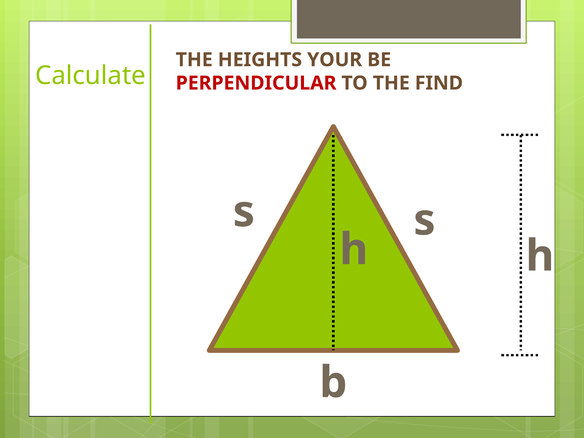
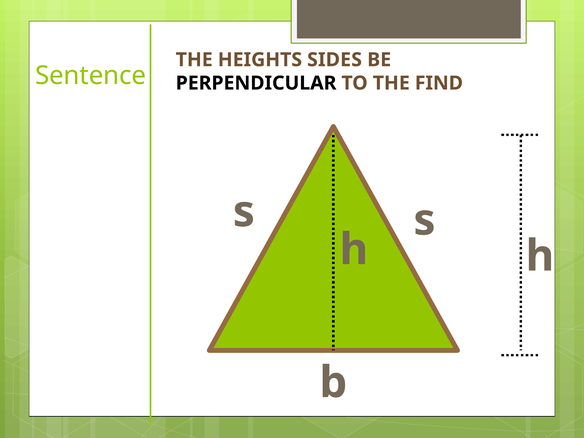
YOUR: YOUR -> SIDES (335, 60)
Calculate: Calculate -> Sentence (91, 76)
PERPENDICULAR colour: red -> black (256, 83)
